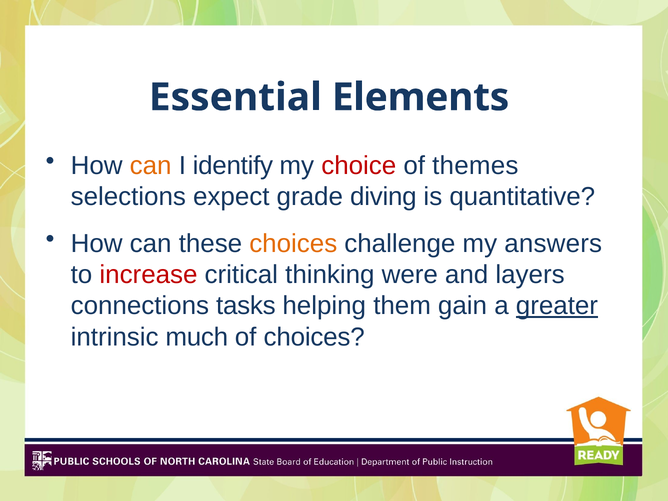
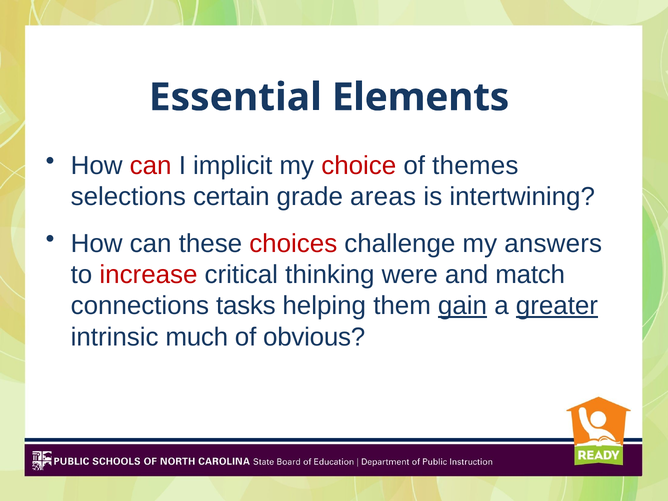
can colour: orange -> red (151, 165)
identify: identify -> implicit (233, 165)
expect: expect -> certain (231, 197)
diving: diving -> areas (383, 197)
quantitative: quantitative -> intertwining (522, 197)
choices colour: orange -> red (293, 243)
layers: layers -> match (530, 275)
gain underline: none -> present (463, 306)
of choices: choices -> obvious (314, 337)
